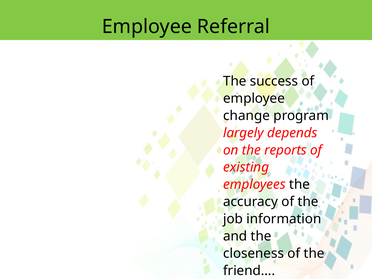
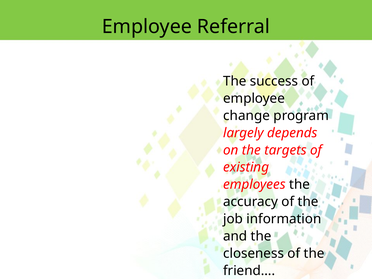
reports: reports -> targets (286, 150)
